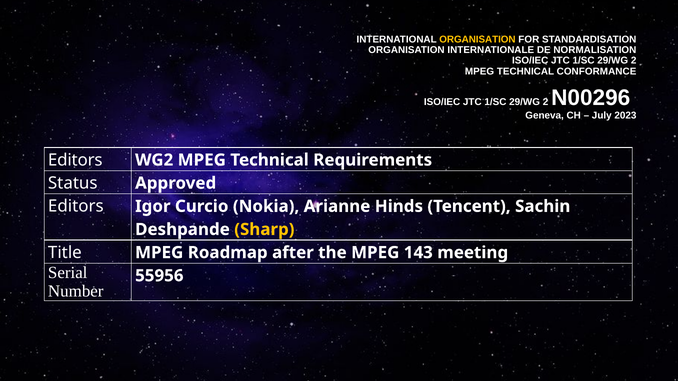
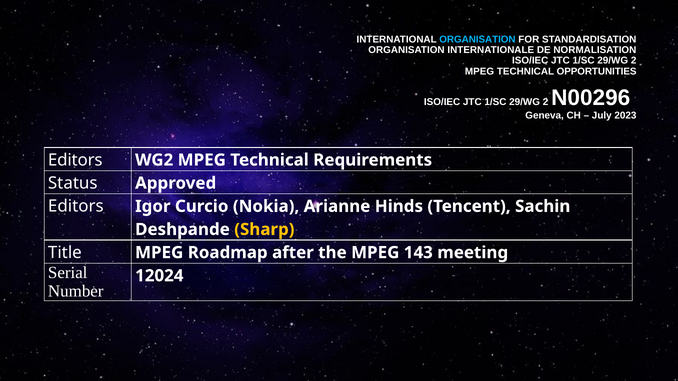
ORGANISATION colour: yellow -> light blue (477, 39)
CONFORMANCE: CONFORMANCE -> OPPORTUNITIES (597, 71)
55956: 55956 -> 12024 (159, 276)
